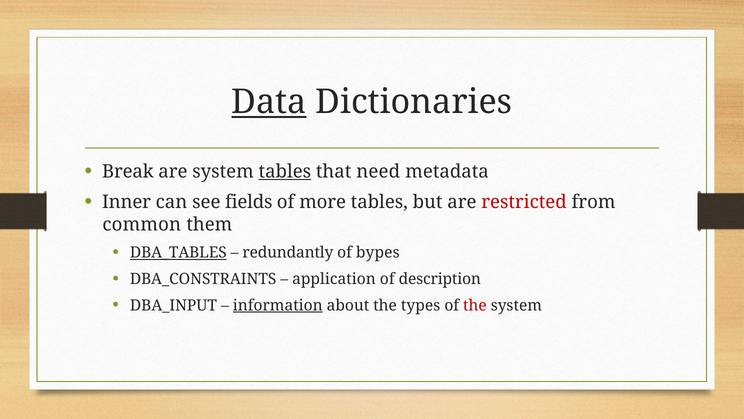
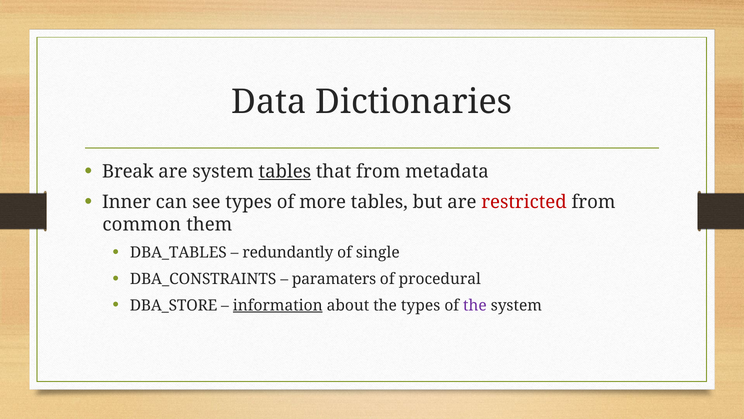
Data underline: present -> none (269, 102)
that need: need -> from (378, 171)
see fields: fields -> types (249, 202)
DBA_TABLES underline: present -> none (178, 252)
bypes: bypes -> single (378, 252)
application: application -> paramaters (334, 279)
description: description -> procedural (440, 279)
DBA_INPUT: DBA_INPUT -> DBA_STORE (174, 305)
the colour: red -> purple (475, 305)
